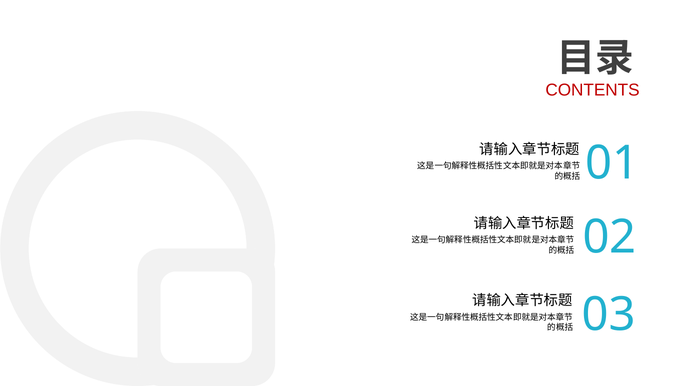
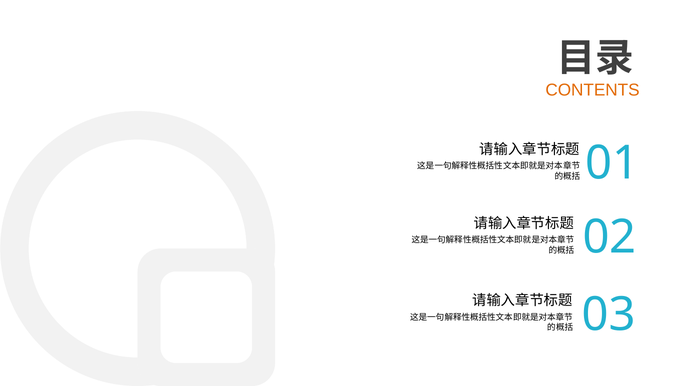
CONTENTS colour: red -> orange (592, 90)
